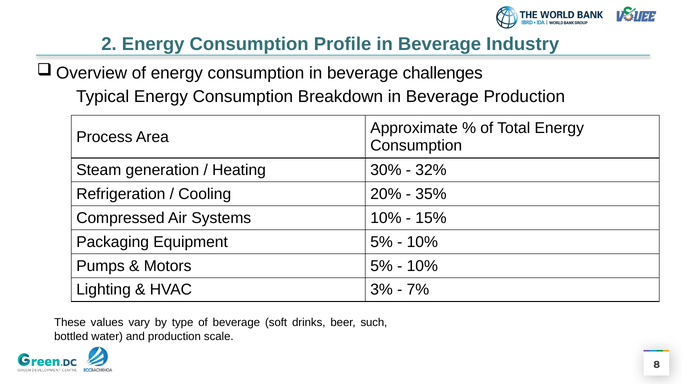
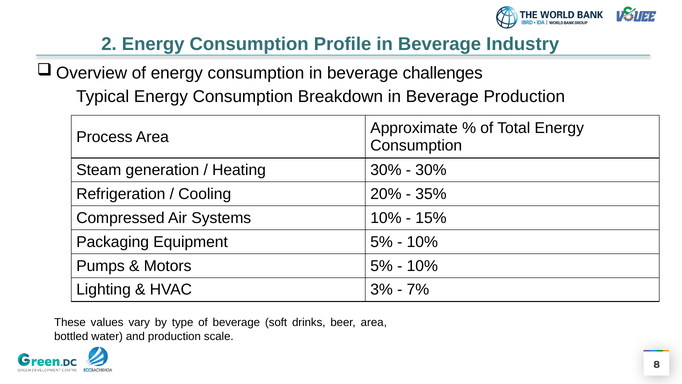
32%: 32% -> 30% (431, 170)
beer such: such -> area (374, 322)
